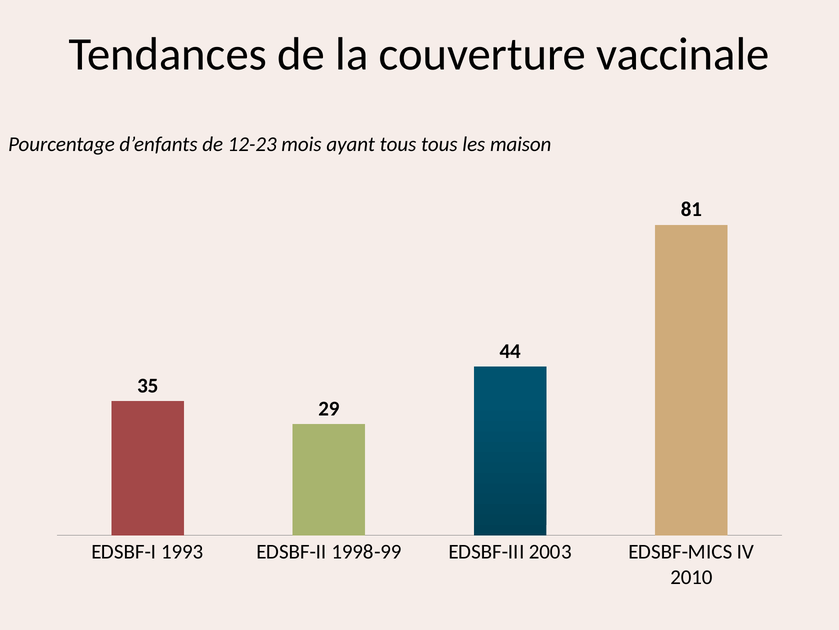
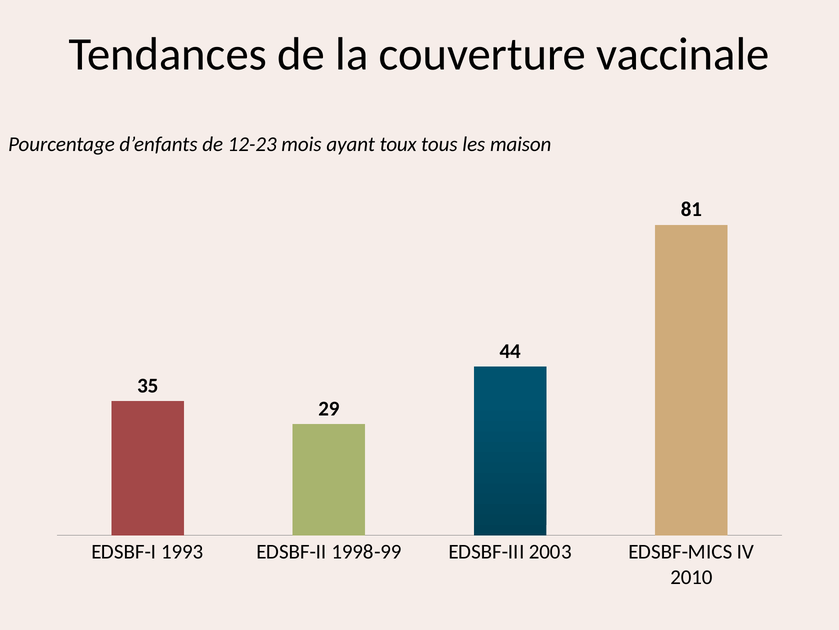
ayant tous: tous -> toux (398, 144)
